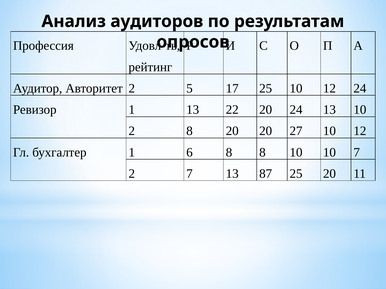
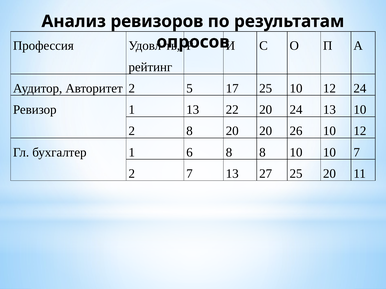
аудиторов: аудиторов -> ревизоров (157, 21)
27: 27 -> 26 (296, 131)
87: 87 -> 27 (266, 174)
